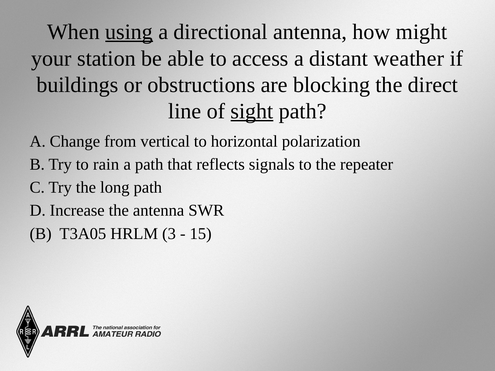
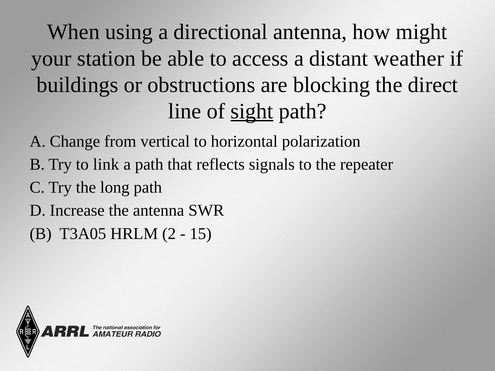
using underline: present -> none (129, 32)
rain: rain -> link (106, 164)
3: 3 -> 2 (169, 234)
